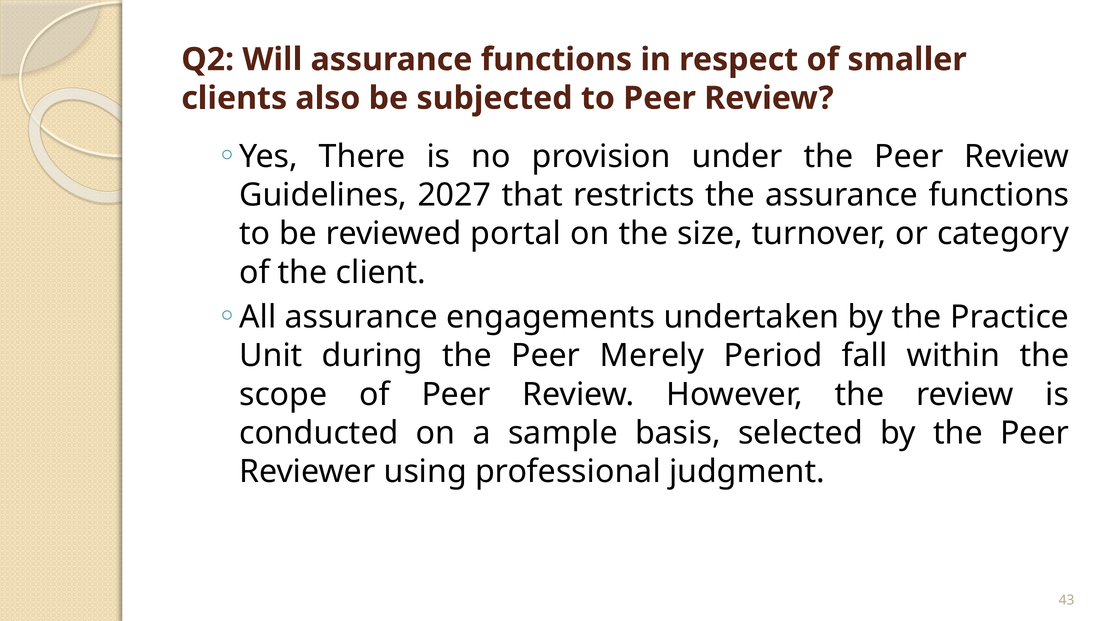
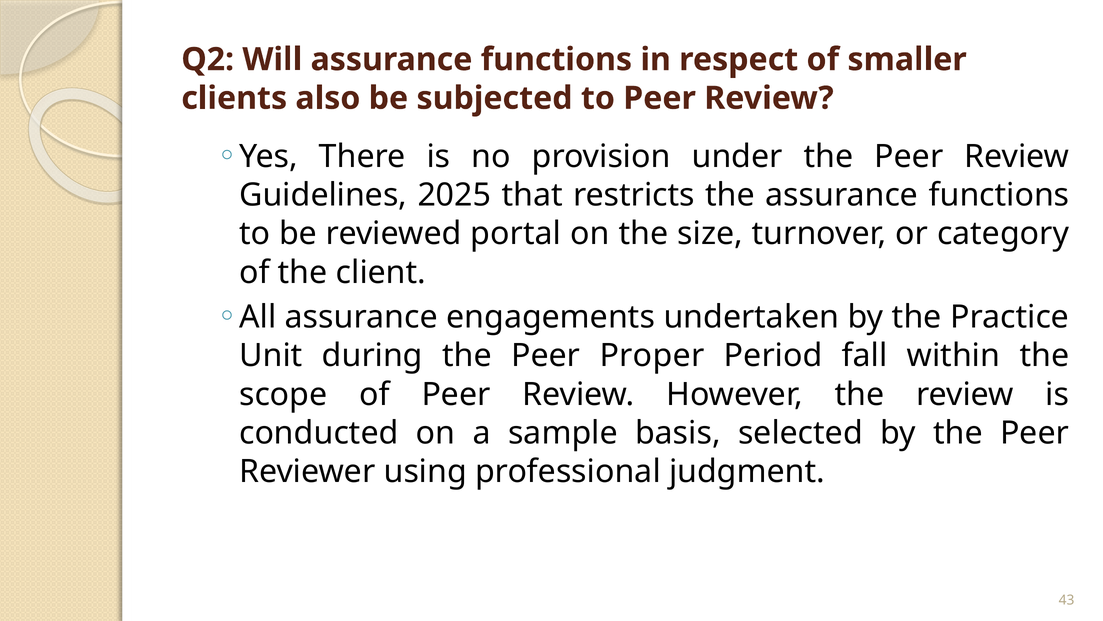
2027: 2027 -> 2025 (454, 195)
Merely: Merely -> Proper (652, 356)
